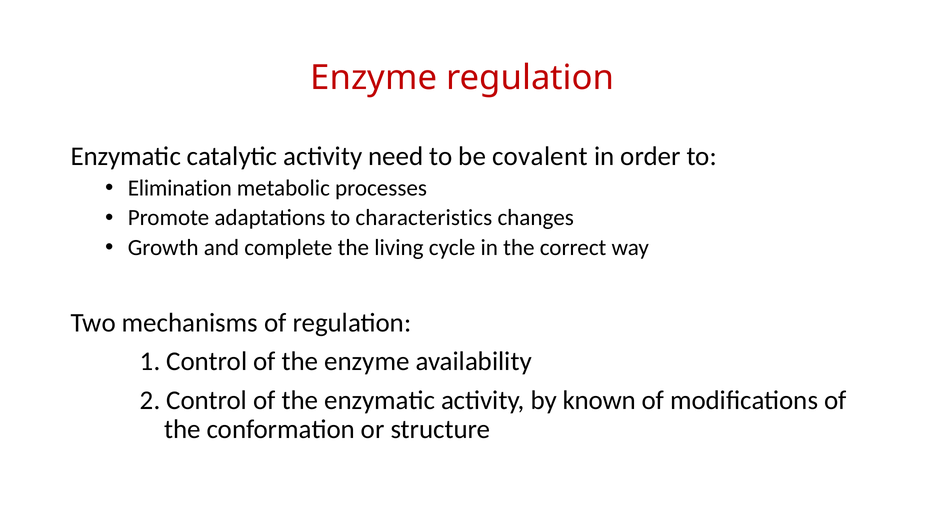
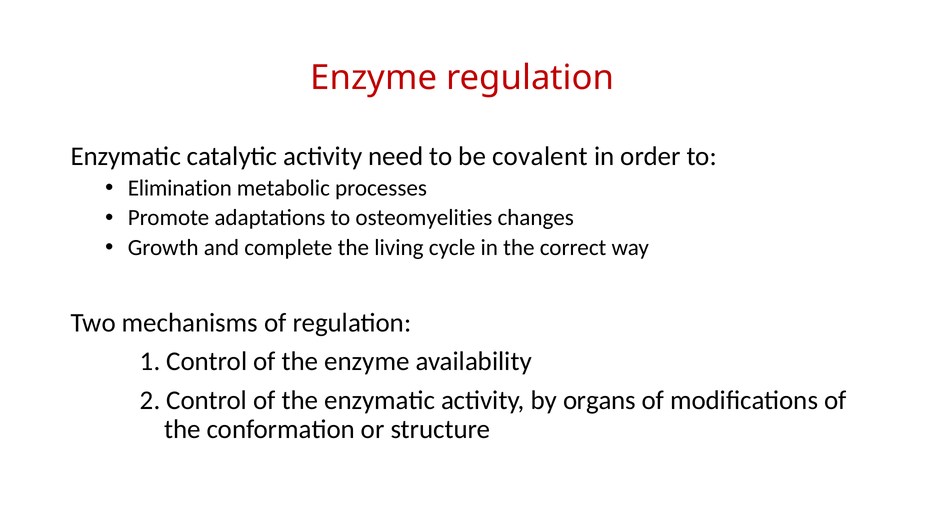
characteristics: characteristics -> osteomyelities (424, 218)
known: known -> organs (599, 401)
